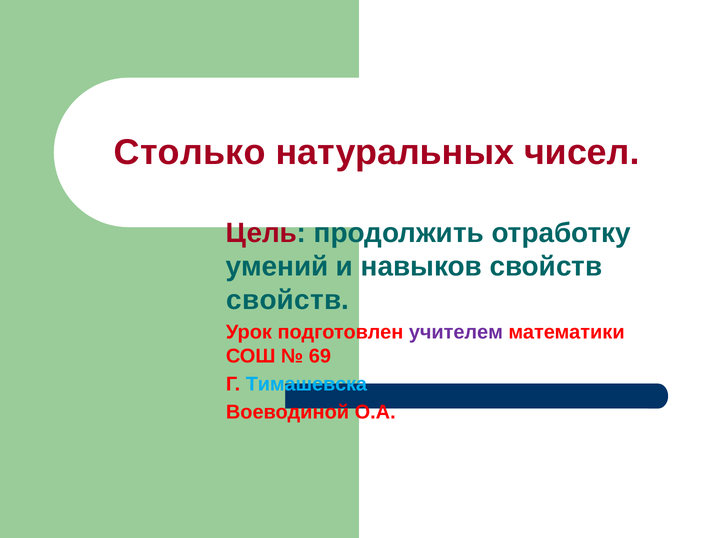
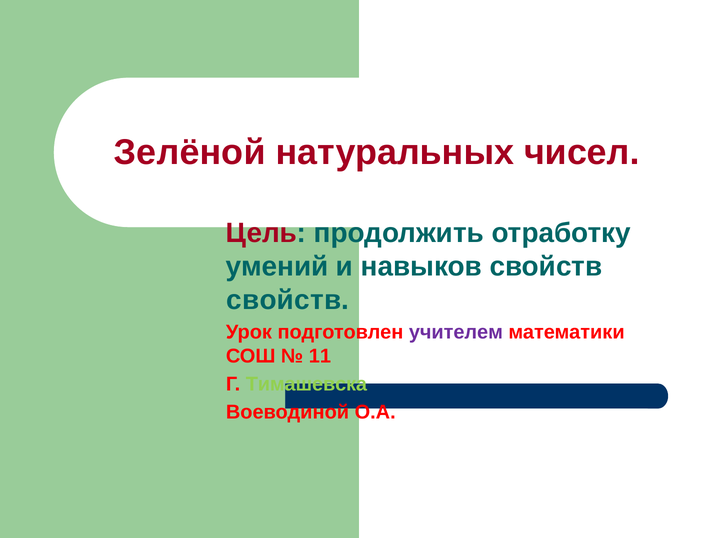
Столько: Столько -> Зелёной (190, 152)
69: 69 -> 11 (320, 357)
Тимашевска colour: light blue -> light green (306, 384)
